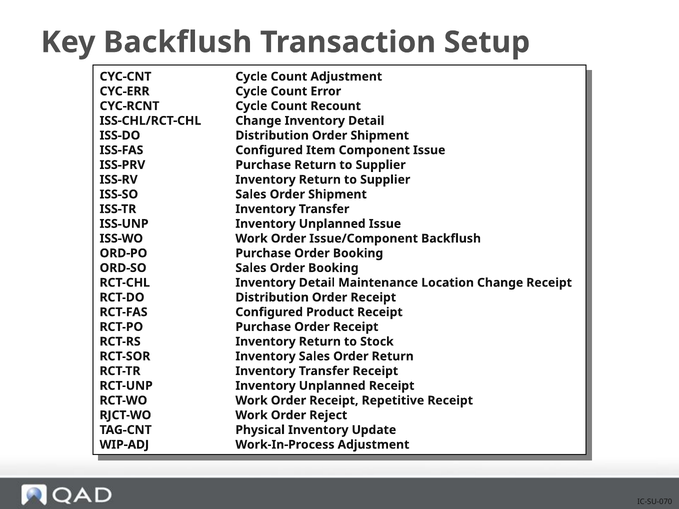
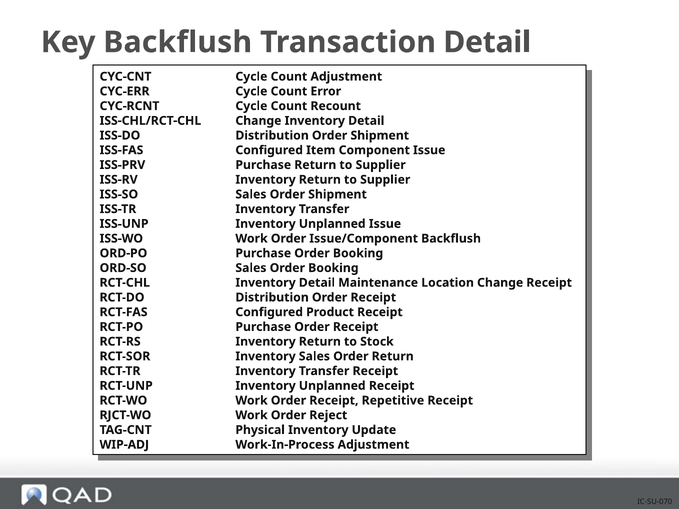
Transaction Setup: Setup -> Detail (487, 42)
